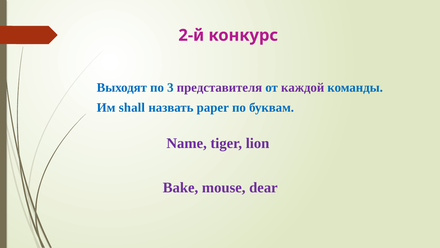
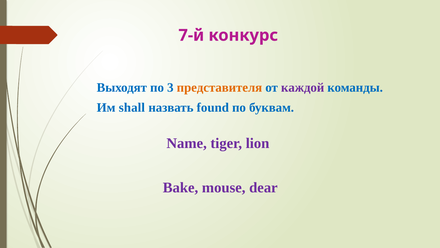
2-й: 2-й -> 7-й (191, 35)
представителя colour: purple -> orange (219, 87)
paper: paper -> found (213, 107)
